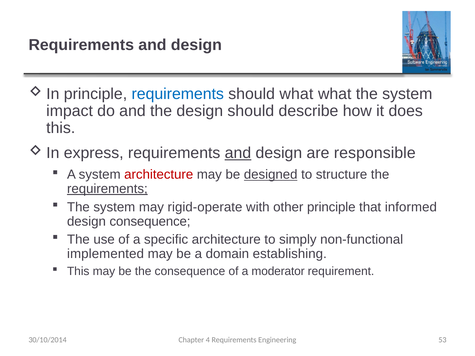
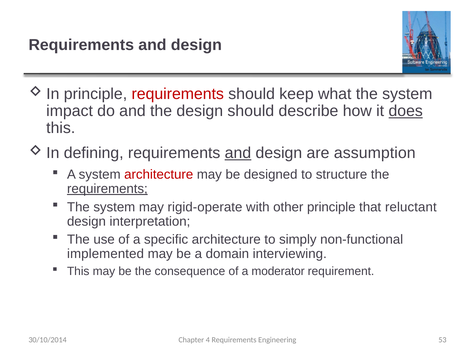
requirements colour: blue -> red (178, 94)
should what: what -> keep (296, 94)
does underline: none -> present (406, 111)
express: express -> defining (94, 153)
responsible: responsible -> assumption (375, 153)
designed underline: present -> none (271, 175)
informed: informed -> reluctant (411, 207)
design consequence: consequence -> interpretation (150, 221)
establishing: establishing -> interviewing (290, 254)
